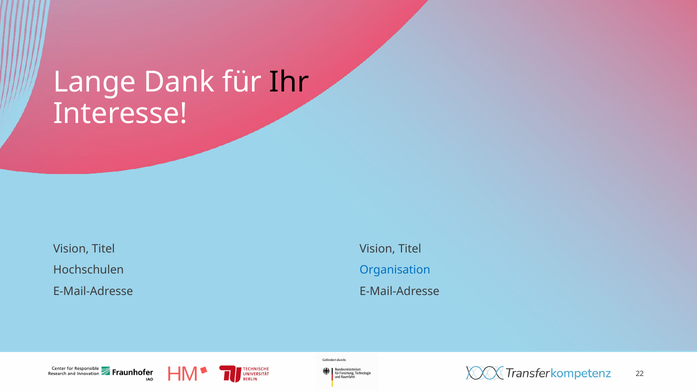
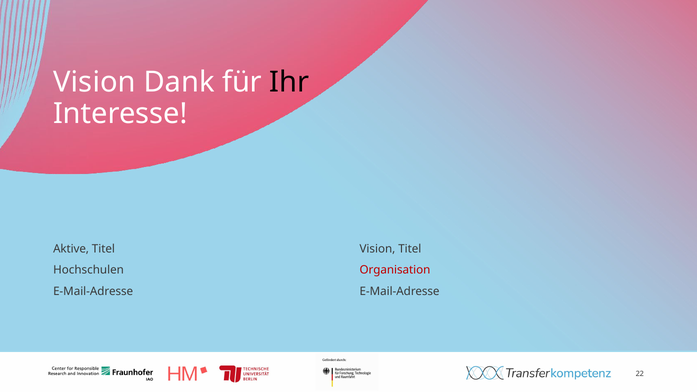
Lange: Lange -> Vision (95, 82)
Vision: Vision -> Aktive (71, 249)
Organisation colour: blue -> red (395, 270)
